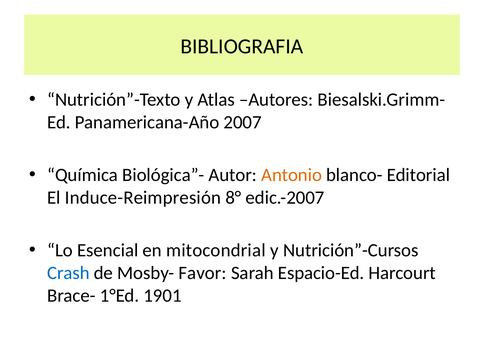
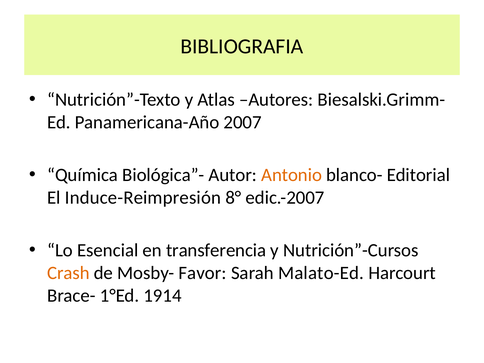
mitocondrial: mitocondrial -> transferencia (216, 250)
Crash colour: blue -> orange (68, 273)
Espacio-Ed: Espacio-Ed -> Malato-Ed (321, 273)
1901: 1901 -> 1914 (163, 296)
